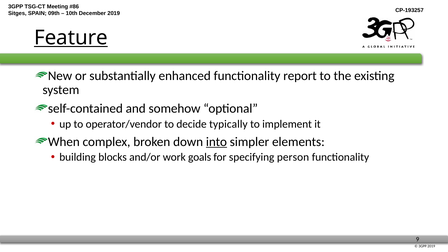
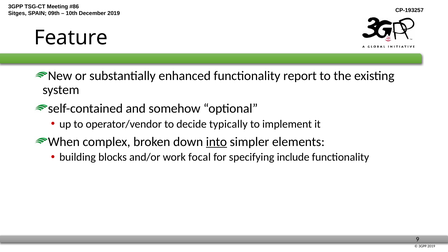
Feature underline: present -> none (71, 38)
goals: goals -> focal (200, 157)
person: person -> include (293, 157)
